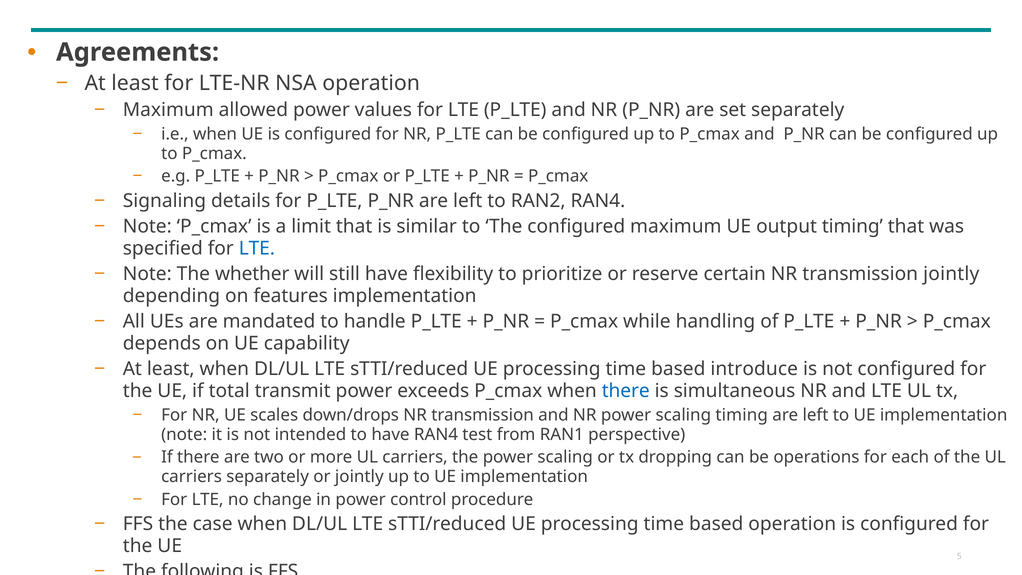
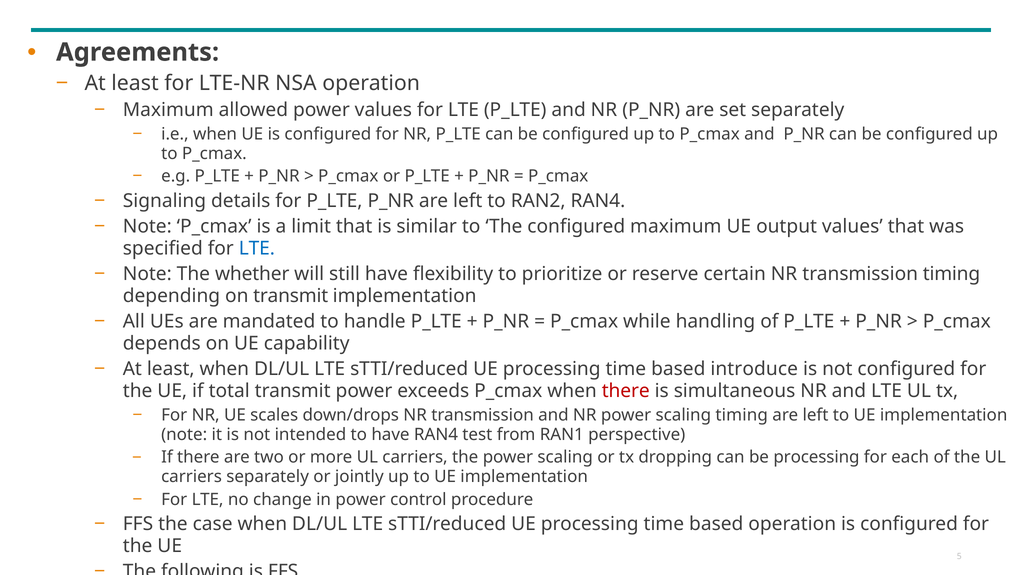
output timing: timing -> values (852, 226)
transmission jointly: jointly -> timing (951, 274)
on features: features -> transmit (291, 296)
there colour: blue -> red (626, 391)
be operations: operations -> processing (816, 457)
